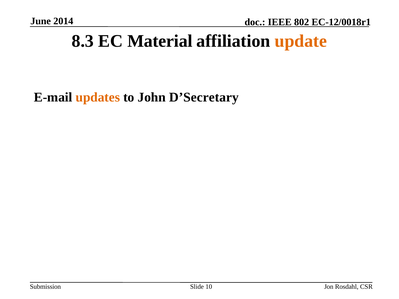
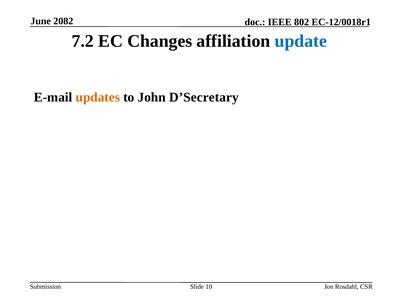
2014: 2014 -> 2082 (63, 21)
8.3: 8.3 -> 7.2 (83, 41)
Material: Material -> Changes (160, 41)
update colour: orange -> blue (301, 41)
